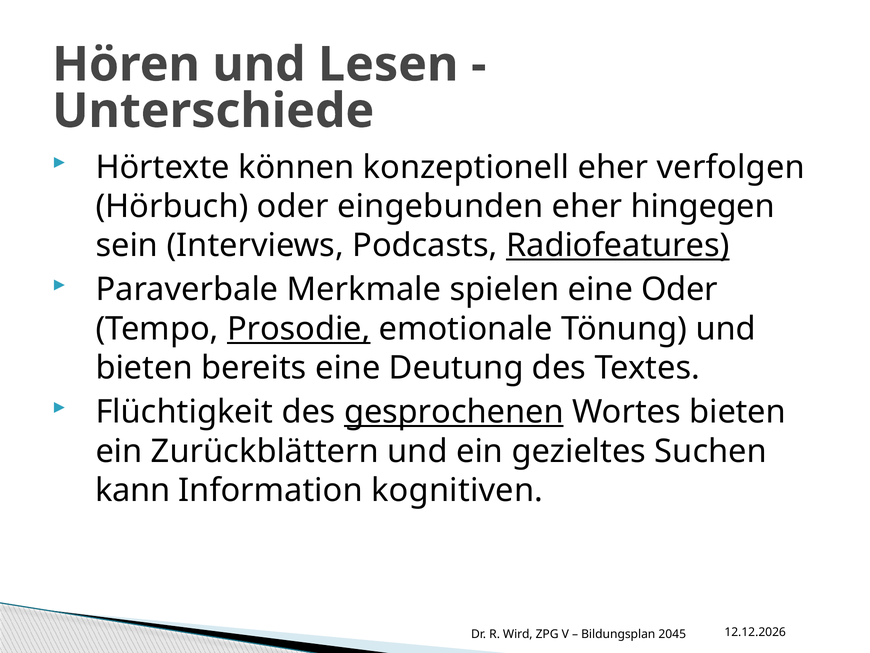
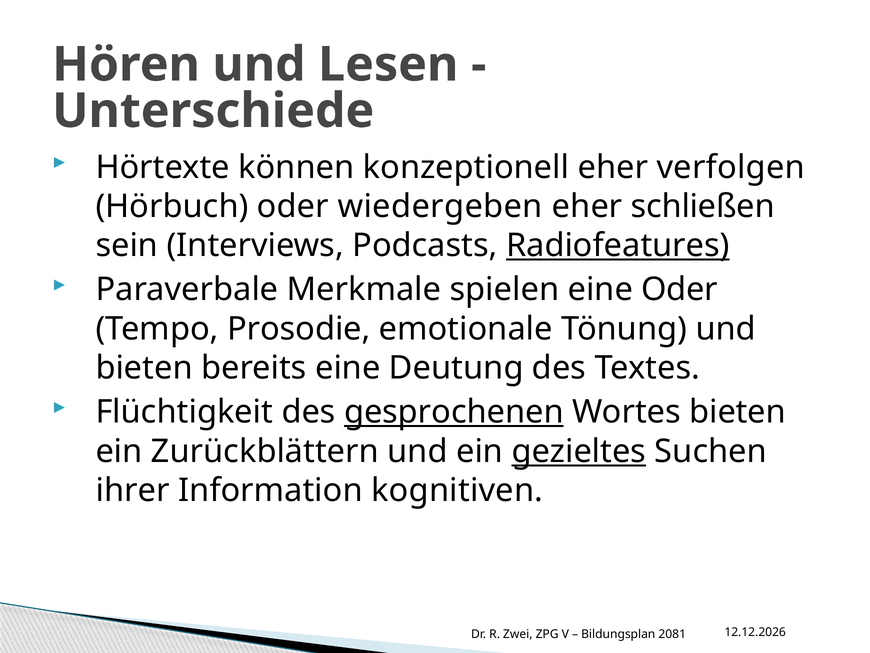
eingebunden: eingebunden -> wiedergeben (440, 206)
hingegen: hingegen -> schließen (703, 206)
Prosodie underline: present -> none (299, 329)
gezieltes underline: none -> present (579, 451)
kann: kann -> ihrer (133, 490)
Wird: Wird -> Zwei (518, 634)
2045: 2045 -> 2081 (672, 634)
